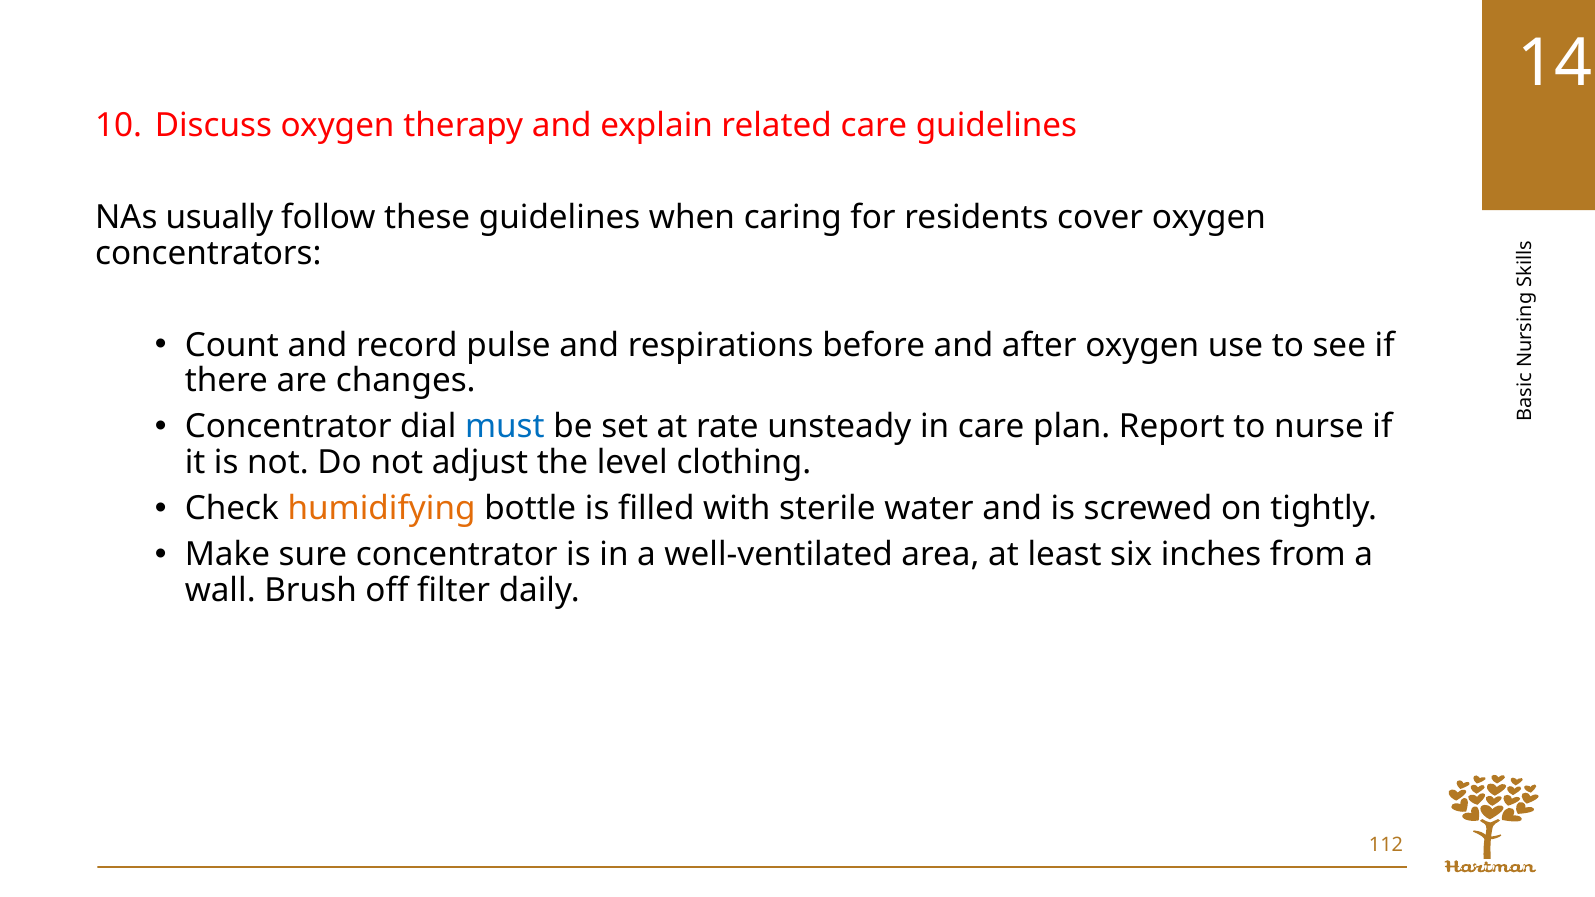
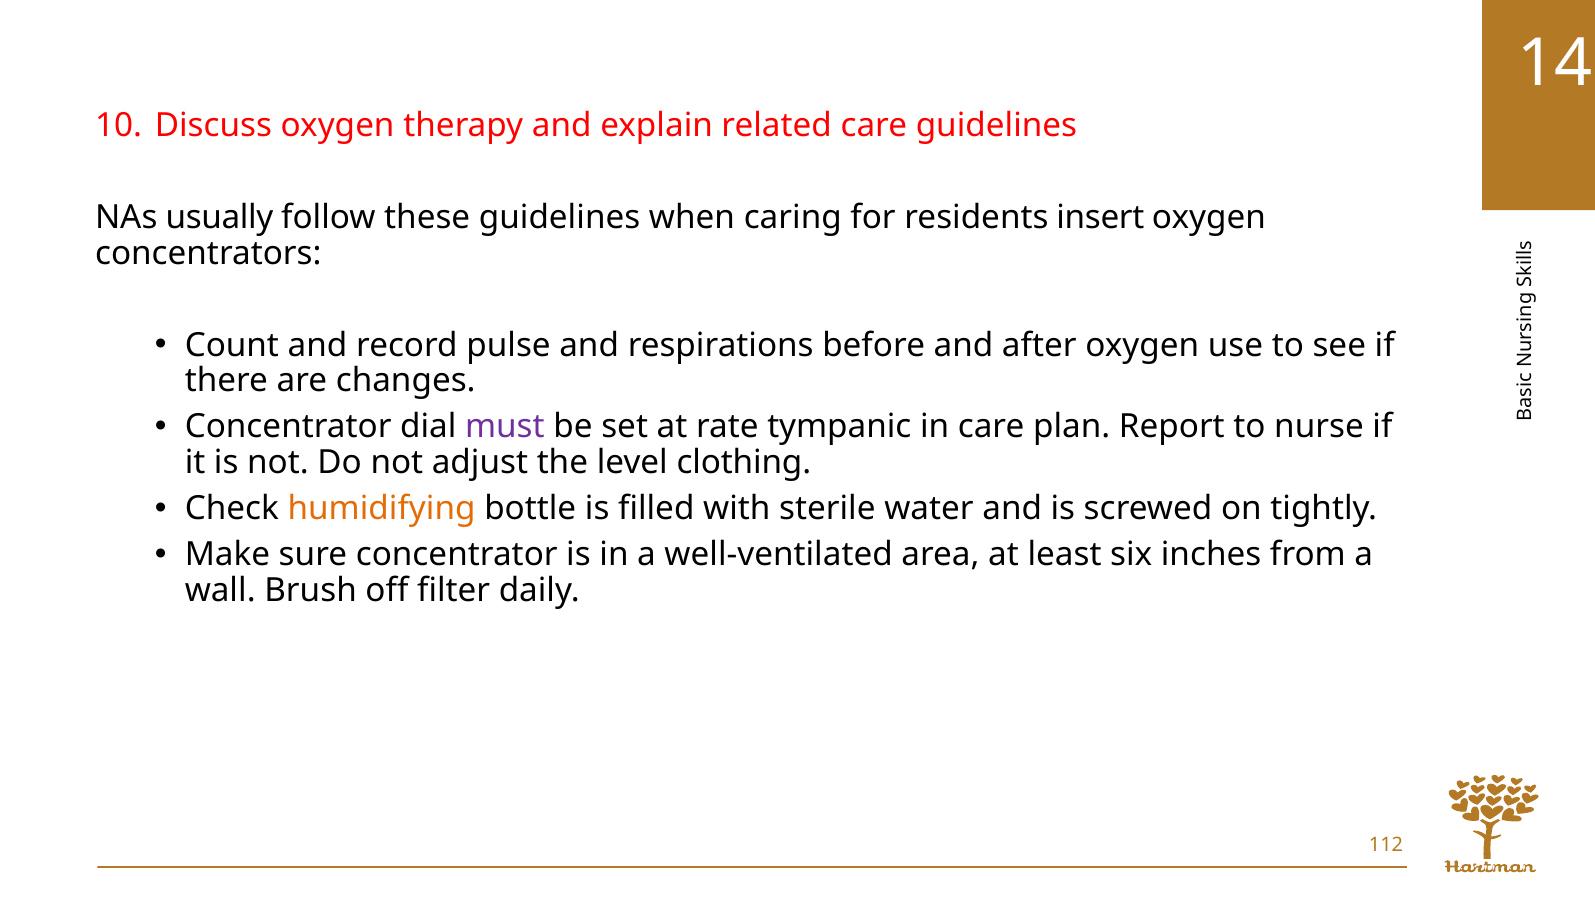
cover: cover -> insert (1100, 218)
must colour: blue -> purple (505, 427)
unsteady: unsteady -> tympanic (839, 427)
